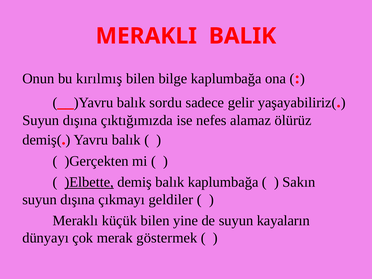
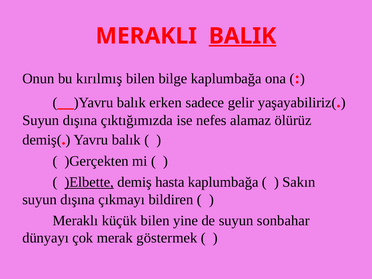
BALIK underline: none -> present (242, 36)
sordu: sordu -> erken (166, 103)
demiş balık: balık -> hasta (170, 182)
geldiler: geldiler -> bildiren (171, 200)
kayaların: kayaların -> sonbahar (283, 221)
